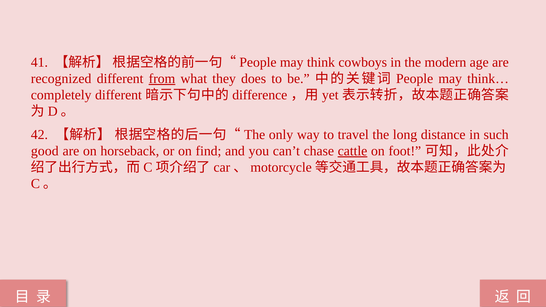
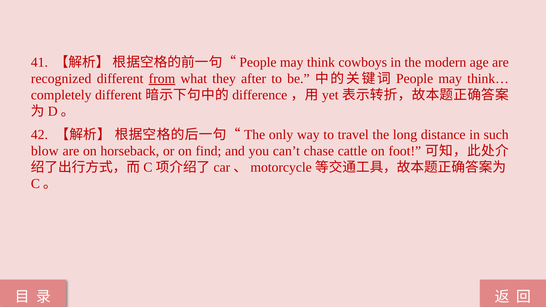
does: does -> after (254, 79)
good: good -> blow (45, 151)
cattle underline: present -> none (353, 151)
